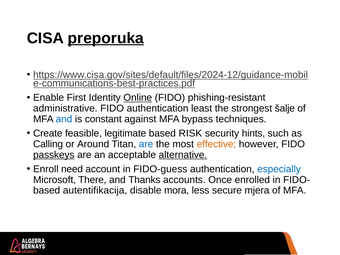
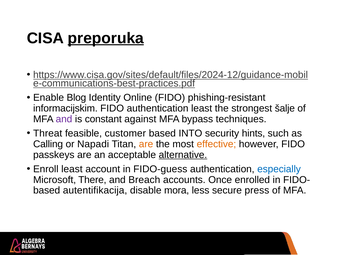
First: First -> Blog (76, 98)
Online underline: present -> none (138, 98)
administrative: administrative -> informacijskim (65, 108)
and colour: blue -> purple (64, 119)
Create: Create -> Threat (48, 133)
legitimate: legitimate -> customer (125, 133)
RISK: RISK -> INTO (190, 133)
Around: Around -> Napadi (93, 144)
are colour: blue -> orange (146, 144)
passkeys underline: present -> none (54, 155)
Enroll need: need -> least (72, 169)
Thanks: Thanks -> Breach (144, 180)
mjera: mjera -> press (257, 190)
